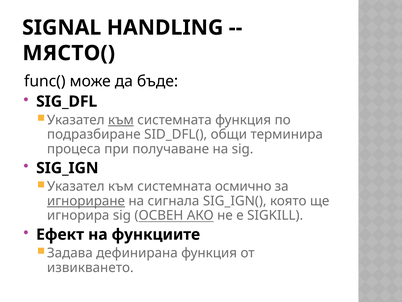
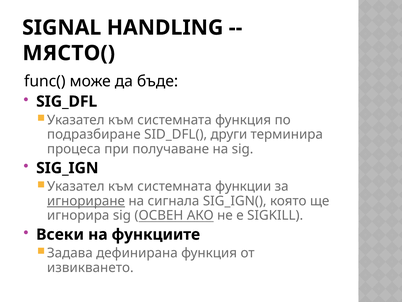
към underline: present -> none (121, 120)
общи: общи -> други (229, 134)
осмично: осмично -> функции (243, 186)
Ефект: Ефект -> Всеки (60, 234)
